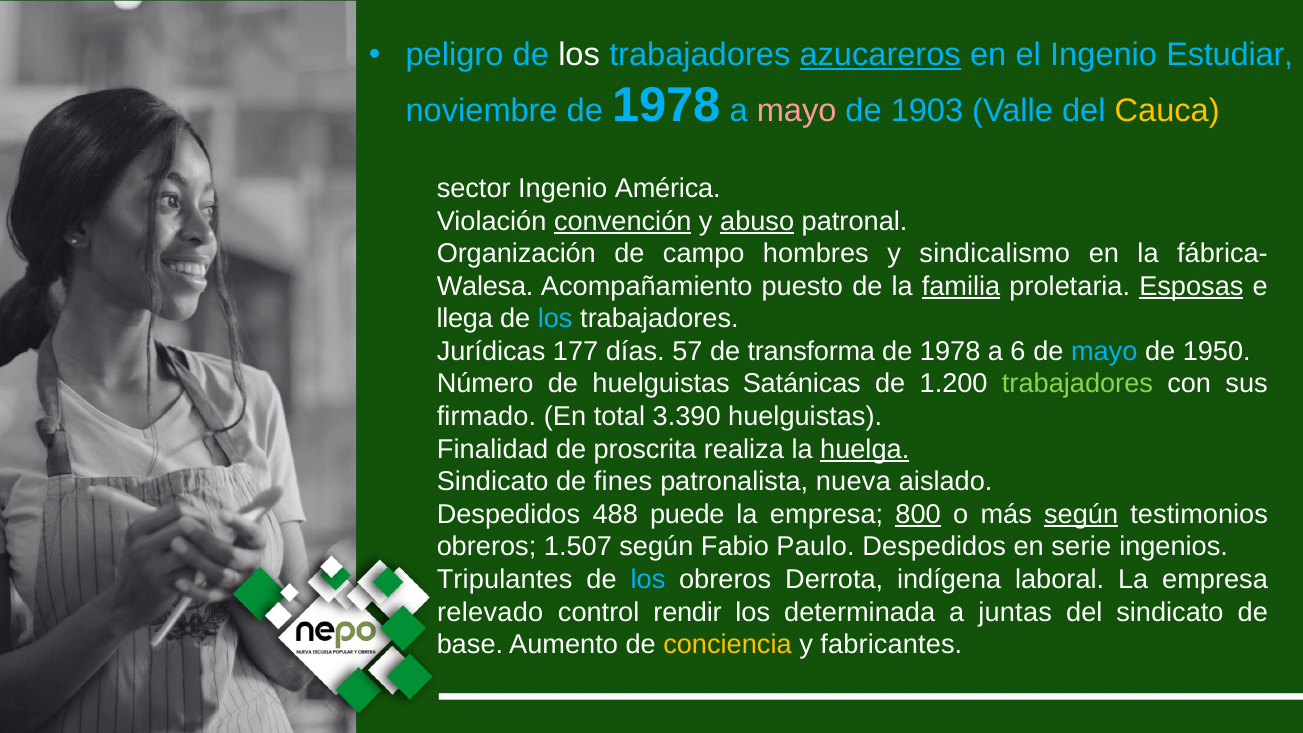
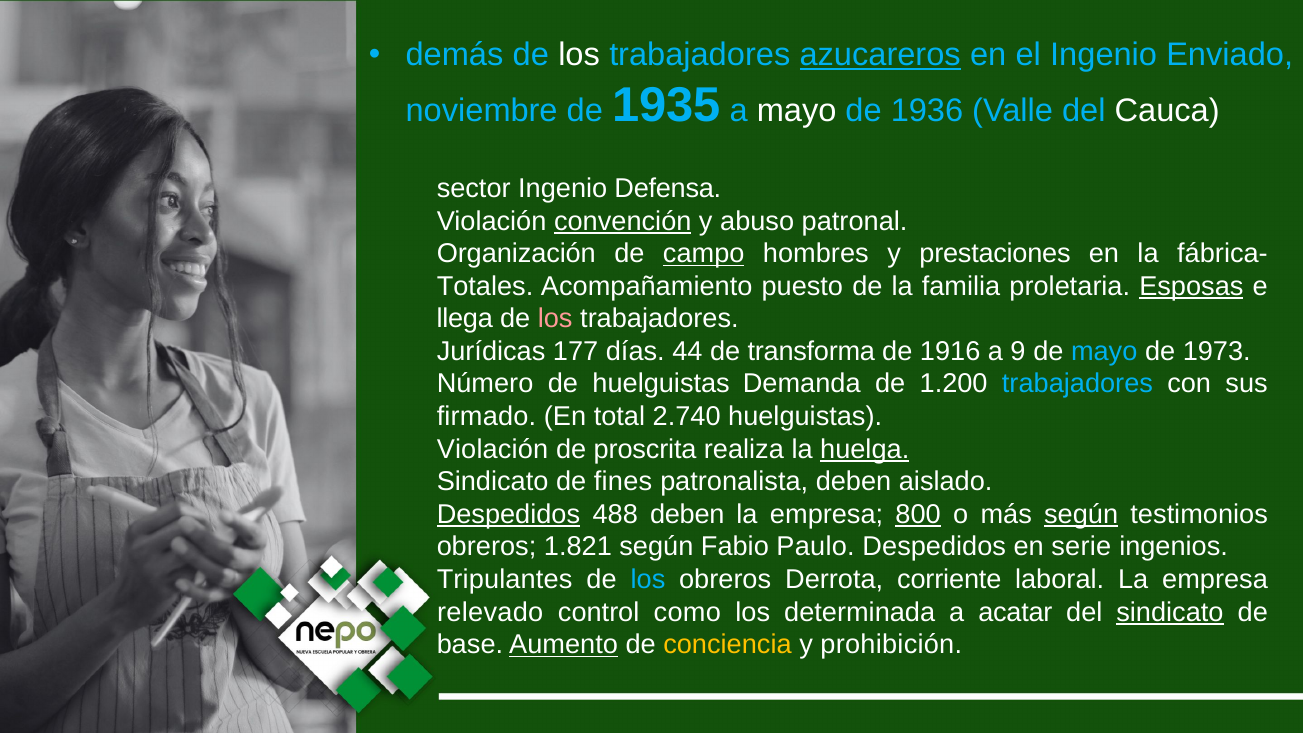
peligro: peligro -> demás (455, 55)
Estudiar: Estudiar -> Enviado (1230, 55)
noviembre de 1978: 1978 -> 1935 (666, 105)
mayo colour: pink -> white (797, 110)
1903: 1903 -> 1936 (927, 110)
Cauca colour: yellow -> white (1167, 110)
América: América -> Defensa (668, 188)
abuso underline: present -> none (757, 221)
campo underline: none -> present (704, 254)
sindicalismo: sindicalismo -> prestaciones (995, 254)
Walesa: Walesa -> Totales (485, 286)
familia underline: present -> none (961, 286)
los colour: light blue -> pink (555, 319)
57: 57 -> 44 (687, 351)
1978: 1978 -> 1916 (950, 351)
6: 6 -> 9 (1018, 351)
1950: 1950 -> 1973 (1217, 351)
Satánicas: Satánicas -> Demanda (802, 384)
trabajadores colour: light green -> light blue (1077, 384)
3.390: 3.390 -> 2.740 (687, 417)
Finalidad: Finalidad -> Violación (493, 449)
patronalista nueva: nueva -> deben (854, 482)
Despedidos underline: none -> present (508, 514)
488 puede: puede -> deben (687, 514)
1.507: 1.507 -> 1.821 (578, 547)
indígena: indígena -> corriente (949, 579)
rendir: rendir -> como (687, 612)
juntas: juntas -> acatar (1015, 612)
sindicato underline: none -> present (1170, 612)
Aumento underline: none -> present (564, 645)
fabricantes: fabricantes -> prohibición (891, 645)
